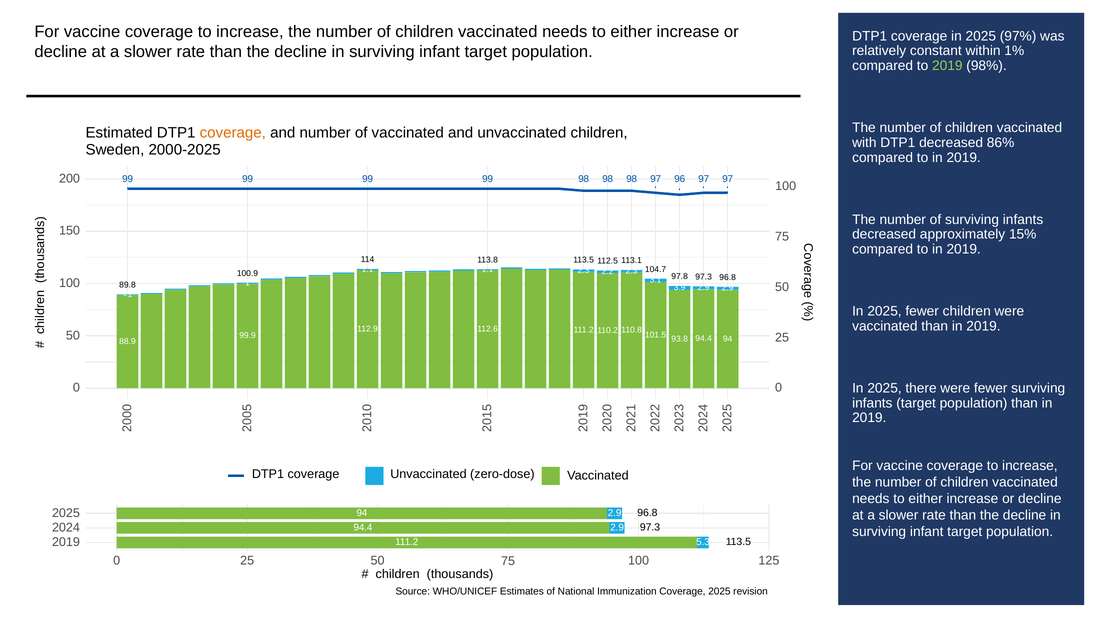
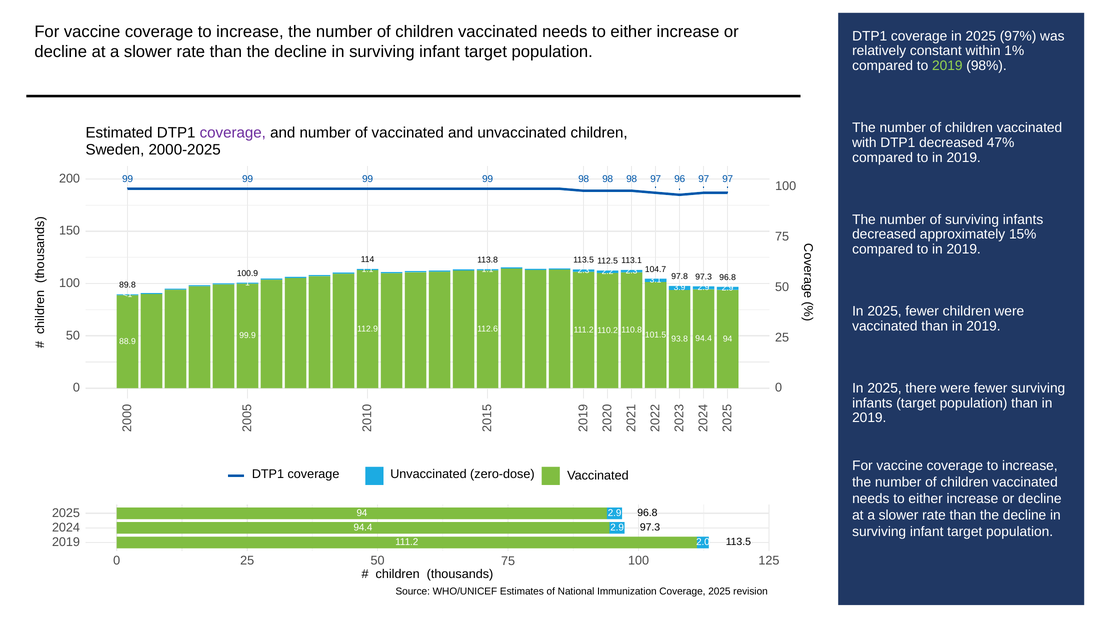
coverage colour: orange -> purple (233, 133)
86%: 86% -> 47% (1001, 143)
5.3: 5.3 -> 2.0 (703, 542)
